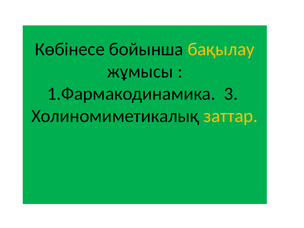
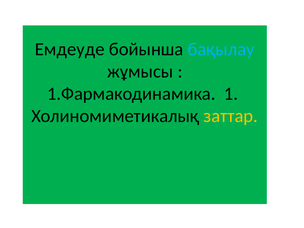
Көбінесе: Көбінесе -> Емдеуде (70, 49)
бақылау colour: yellow -> light blue (221, 49)
3: 3 -> 1 (231, 94)
